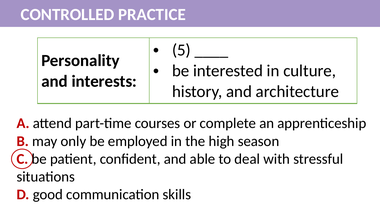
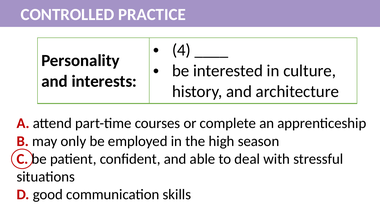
5: 5 -> 4 (181, 50)
